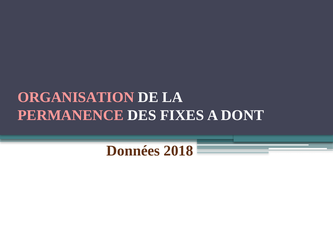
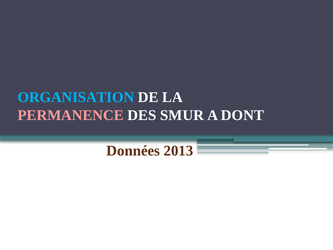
ORGANISATION colour: pink -> light blue (76, 97)
FIXES: FIXES -> SMUR (182, 115)
2018: 2018 -> 2013 (178, 151)
